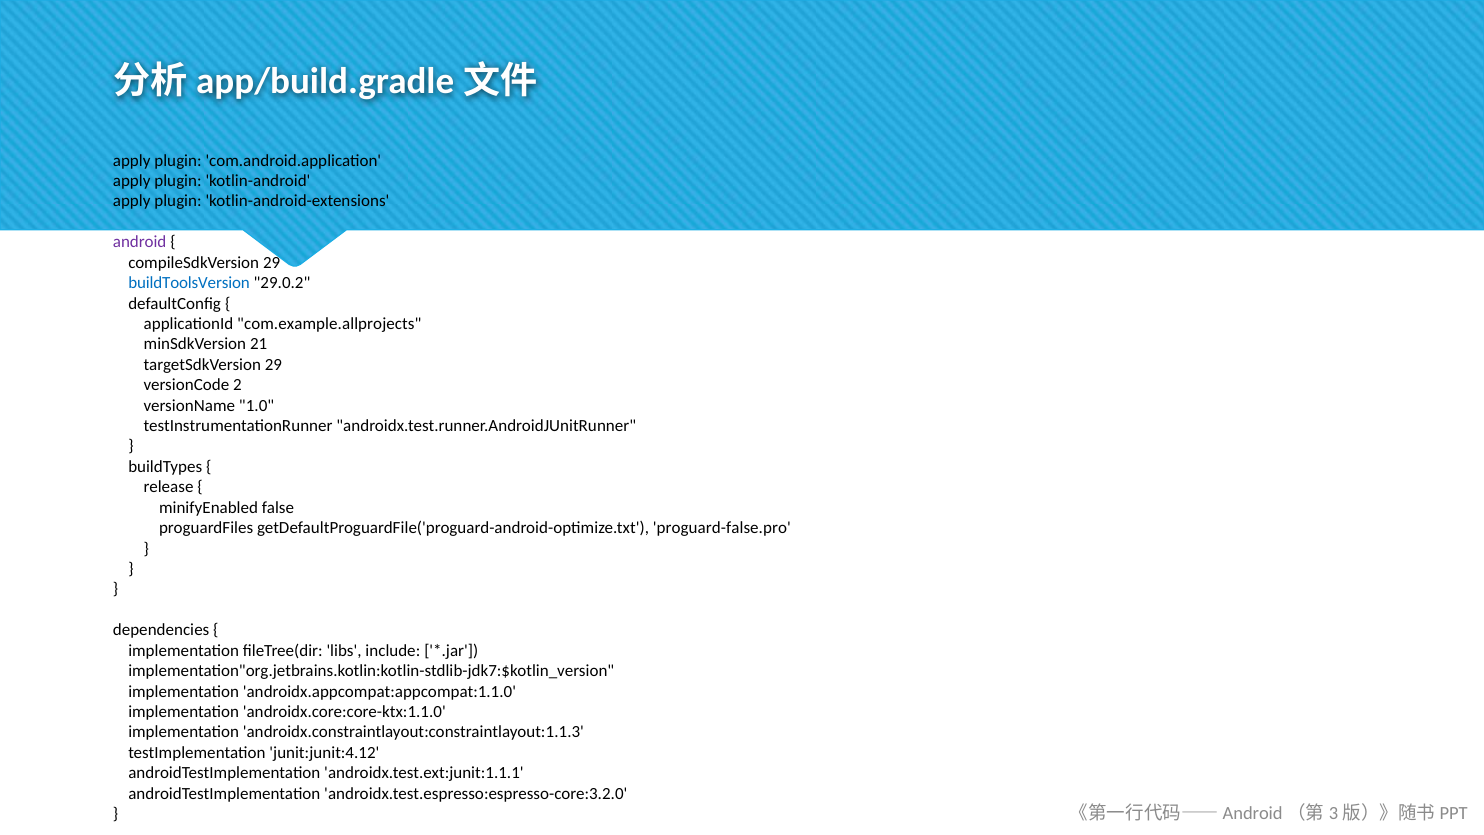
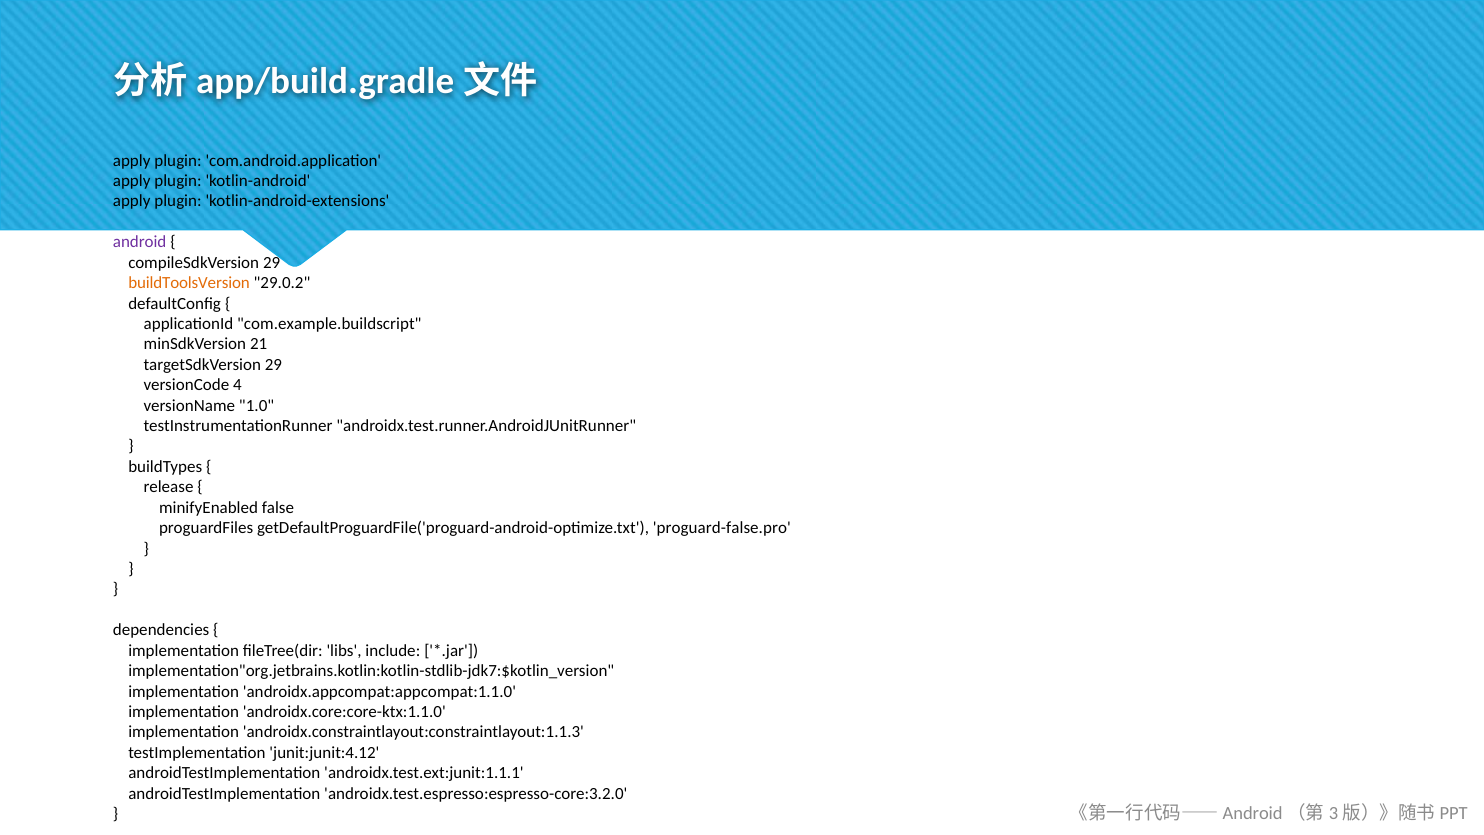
buildToolsVersion colour: blue -> orange (189, 283)
com.example.allprojects: com.example.allprojects -> com.example.buildscript (329, 324)
2: 2 -> 4 (238, 385)
